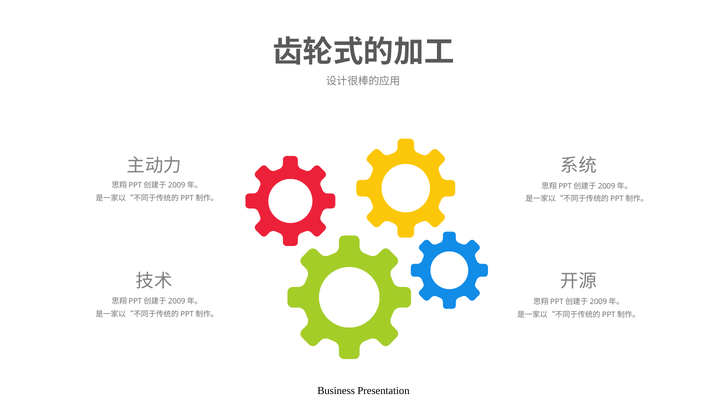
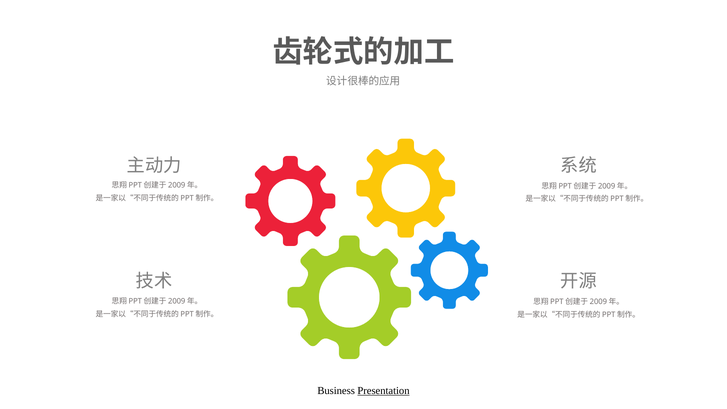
Presentation underline: none -> present (384, 391)
